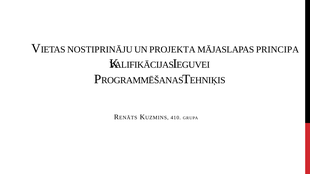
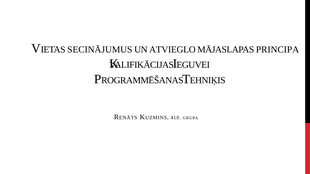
NOSTIPRINĀJU: NOSTIPRINĀJU -> SECINĀJUMUS (100, 50)
PROJEKTA: PROJEKTA -> ATVIEGLO (172, 50)
